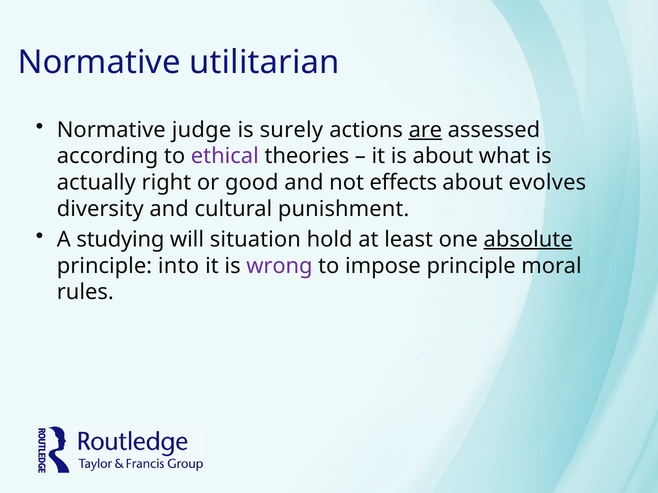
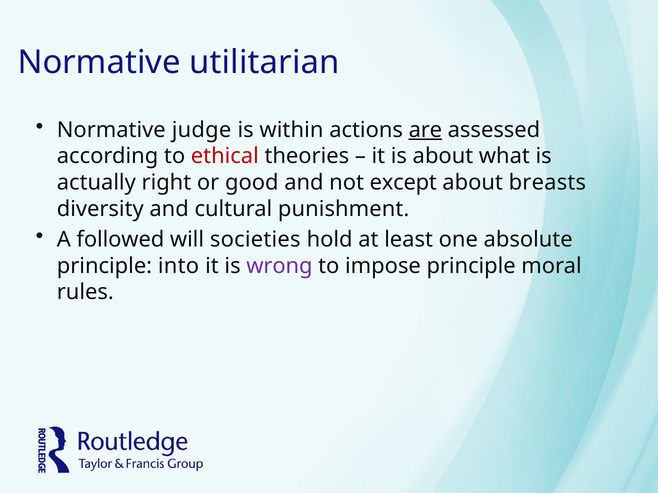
surely: surely -> within (291, 130)
ethical colour: purple -> red (225, 156)
effects: effects -> except (403, 183)
evolves: evolves -> breasts (547, 183)
studying: studying -> followed (120, 240)
situation: situation -> societies (255, 240)
absolute underline: present -> none (528, 240)
